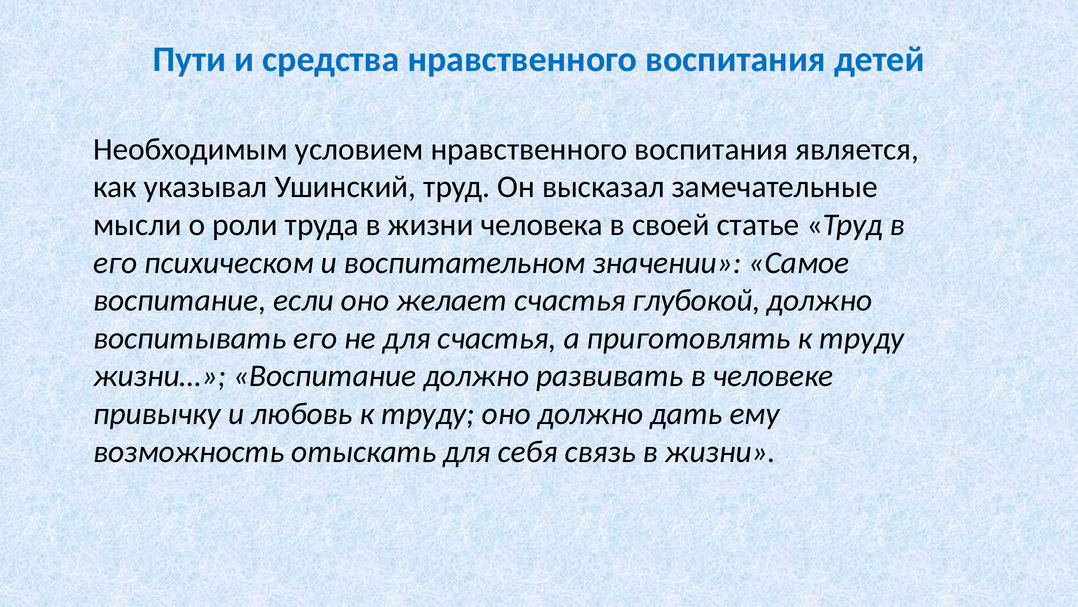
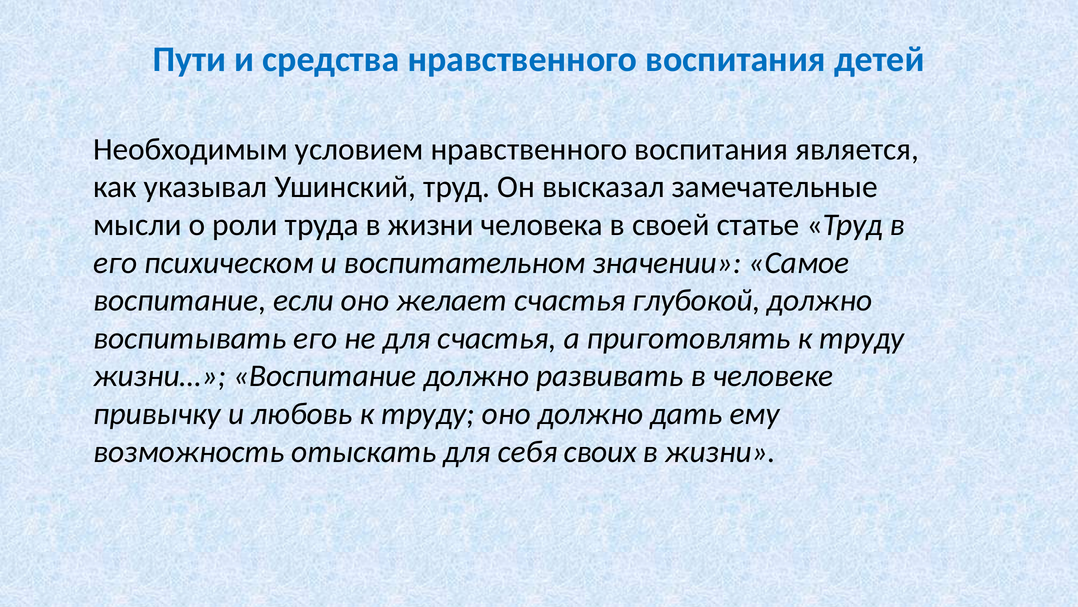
связь: связь -> своих (600, 451)
